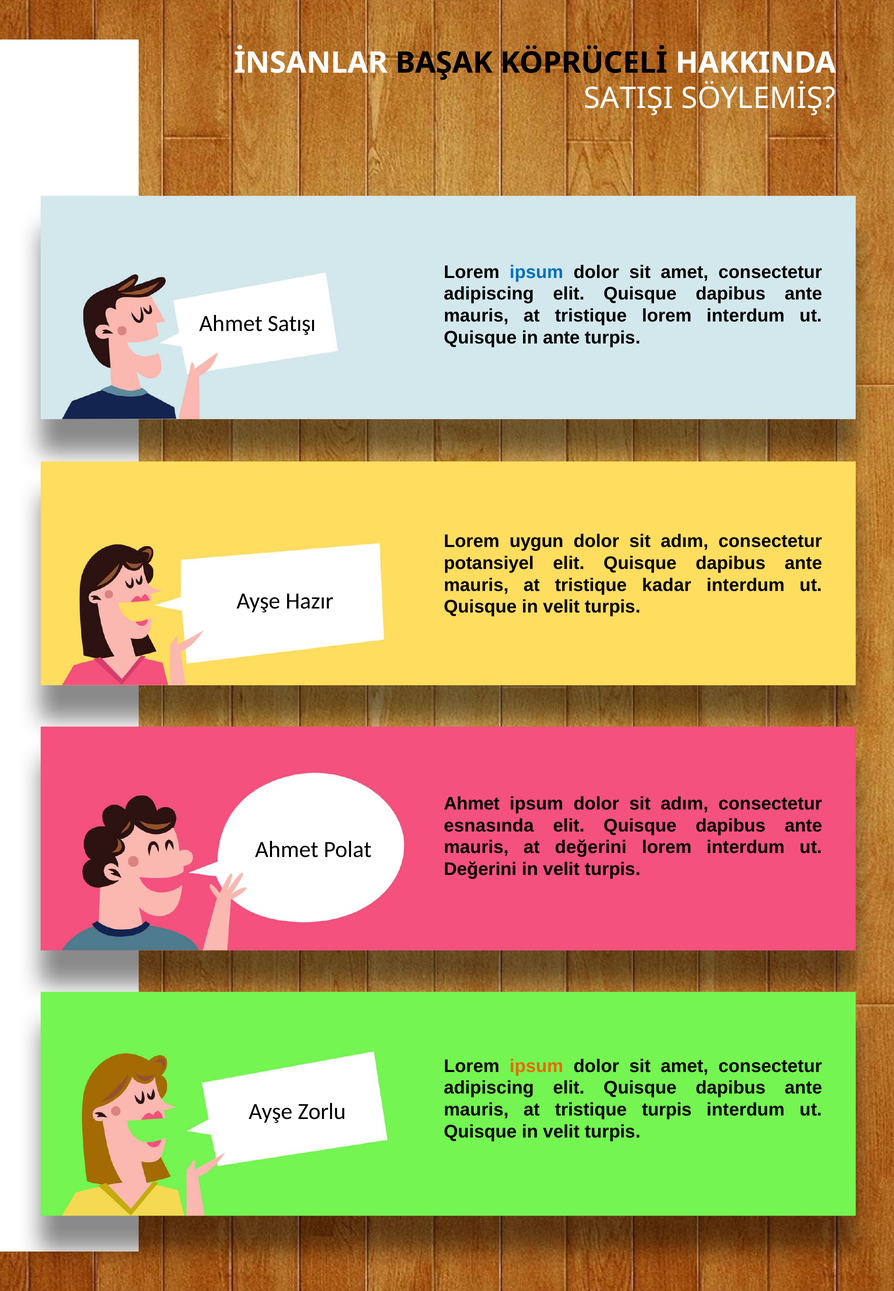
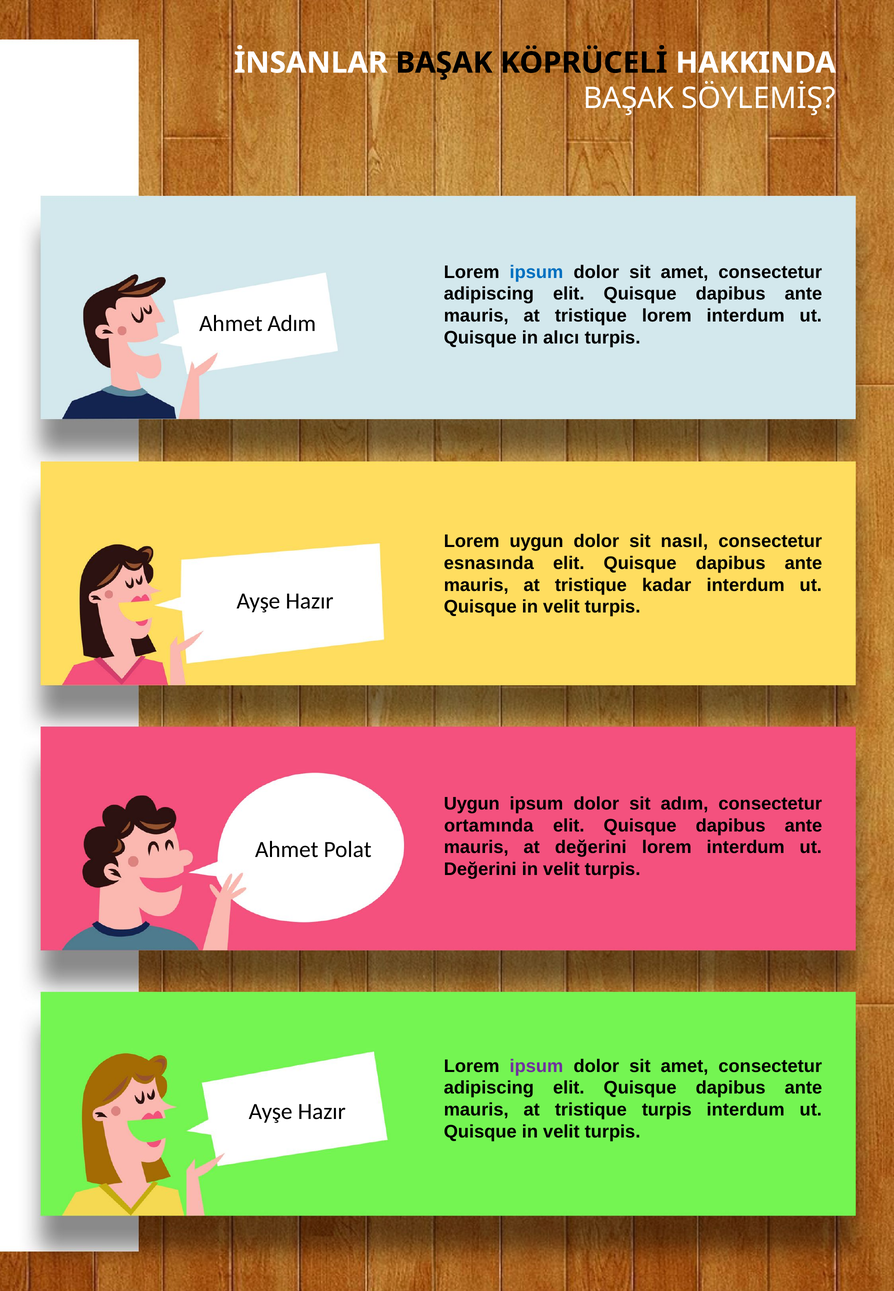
SATIŞI: SATIŞI -> BAŞAK (629, 99)
Ahmet Satışı: Satışı -> Adım (292, 324)
in ante: ante -> alıcı (561, 338)
adım: adım -> nasıl (684, 541)
potansiyel: potansiyel -> esnasında (489, 563)
Ahmet: Ahmet -> Uygun (472, 804)
esnasında: esnasında -> ortamında (489, 826)
ipsum colour: orange -> purple (536, 1066)
Zorlu: Zorlu -> Hazır (322, 1112)
